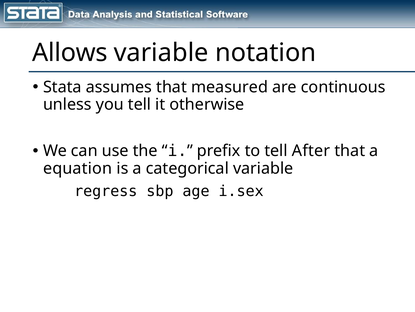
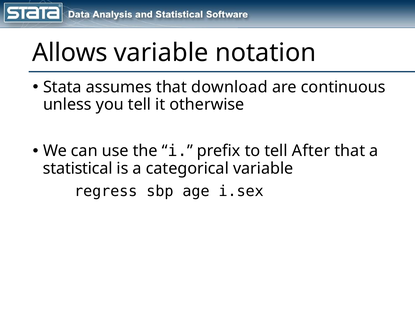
measured: measured -> download (229, 87)
equation: equation -> statistical (78, 168)
